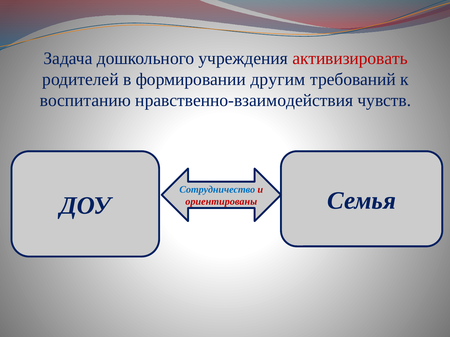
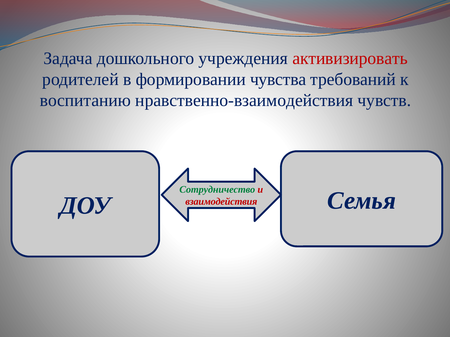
другим: другим -> чувства (278, 80)
Сотрудничество colour: blue -> green (217, 190)
ориентированы: ориентированы -> взаимодействия (221, 202)
